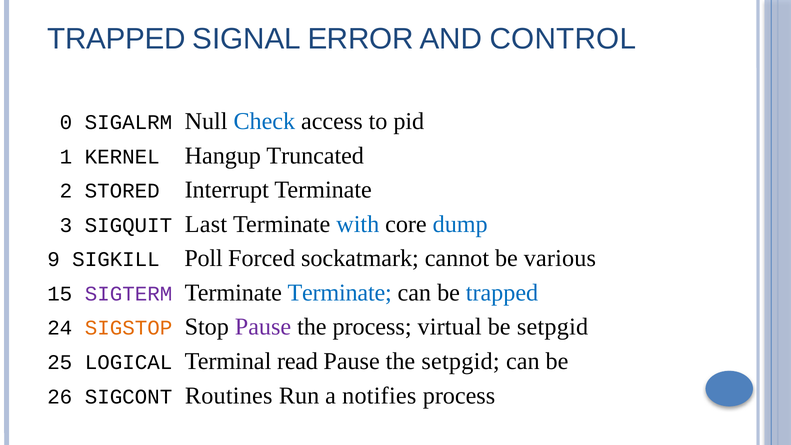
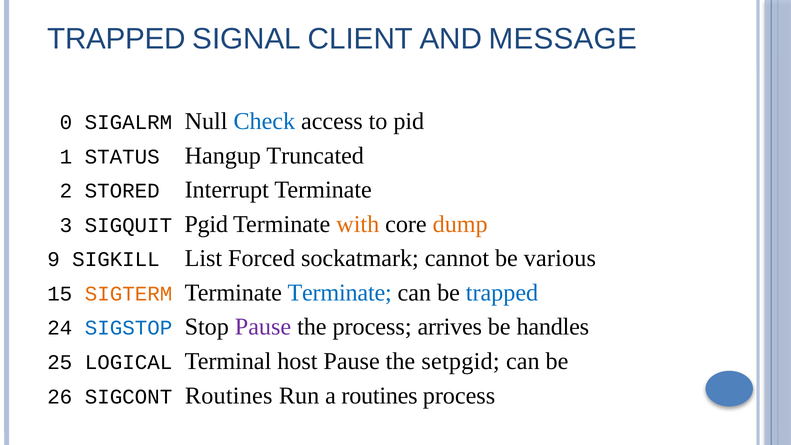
ERROR: ERROR -> CLIENT (360, 39)
CONTROL: CONTROL -> MESSAGE (563, 39)
KERNEL: KERNEL -> STATUS (122, 157)
Last: Last -> Pgid (206, 224)
with colour: blue -> orange (358, 224)
dump colour: blue -> orange (460, 224)
Poll: Poll -> List (203, 258)
SIGTERM colour: purple -> orange (129, 294)
SIGSTOP colour: orange -> blue (129, 328)
virtual: virtual -> arrives (450, 327)
be setpgid: setpgid -> handles (553, 327)
read: read -> host (297, 361)
a notifies: notifies -> routines (380, 396)
